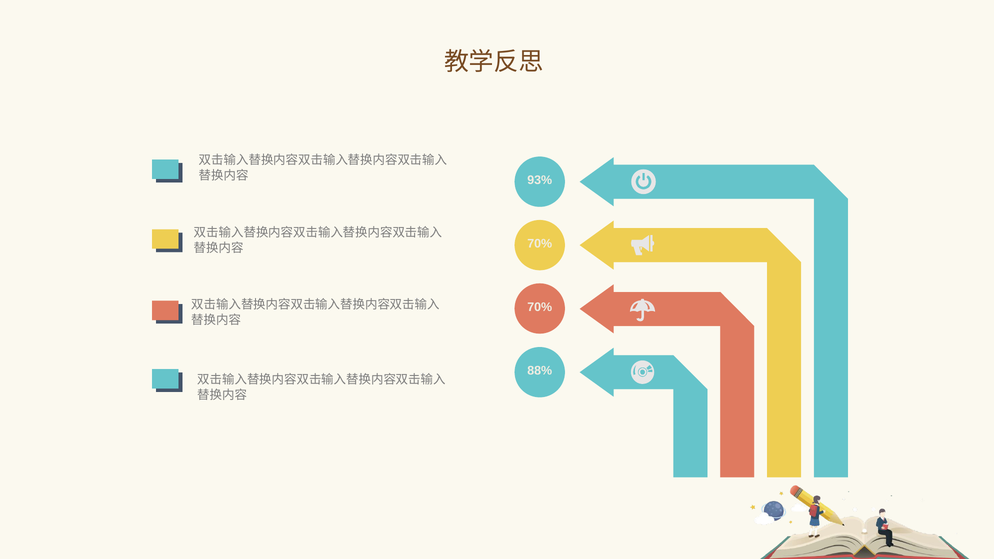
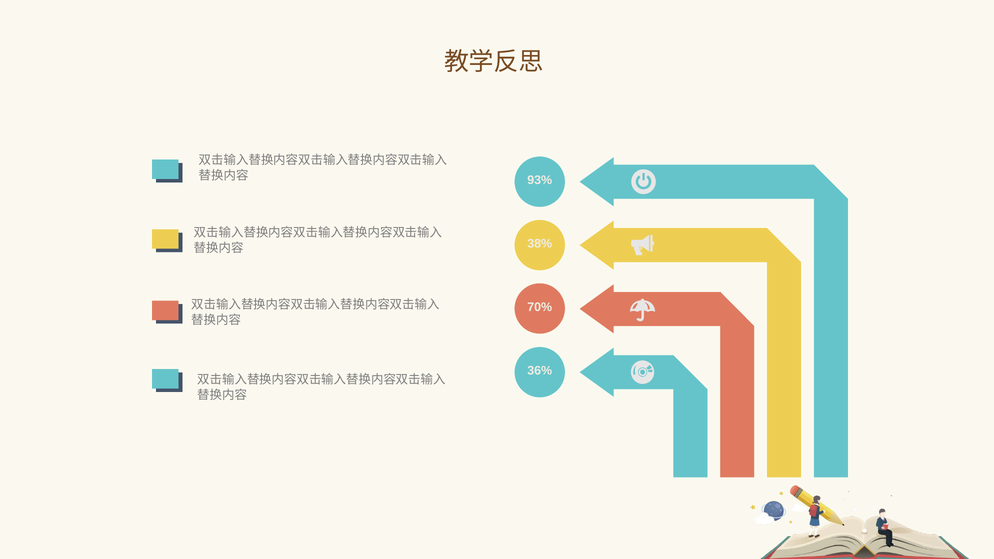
70%: 70% -> 38% (540, 244)
88%: 88% -> 36% (540, 371)
